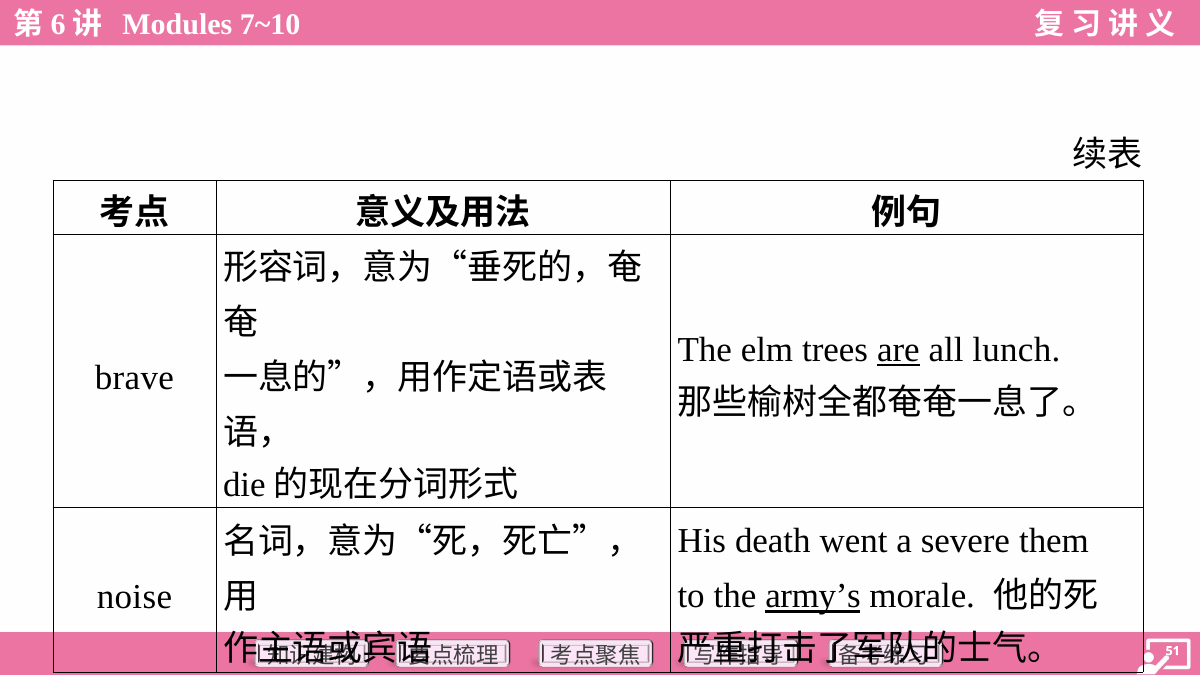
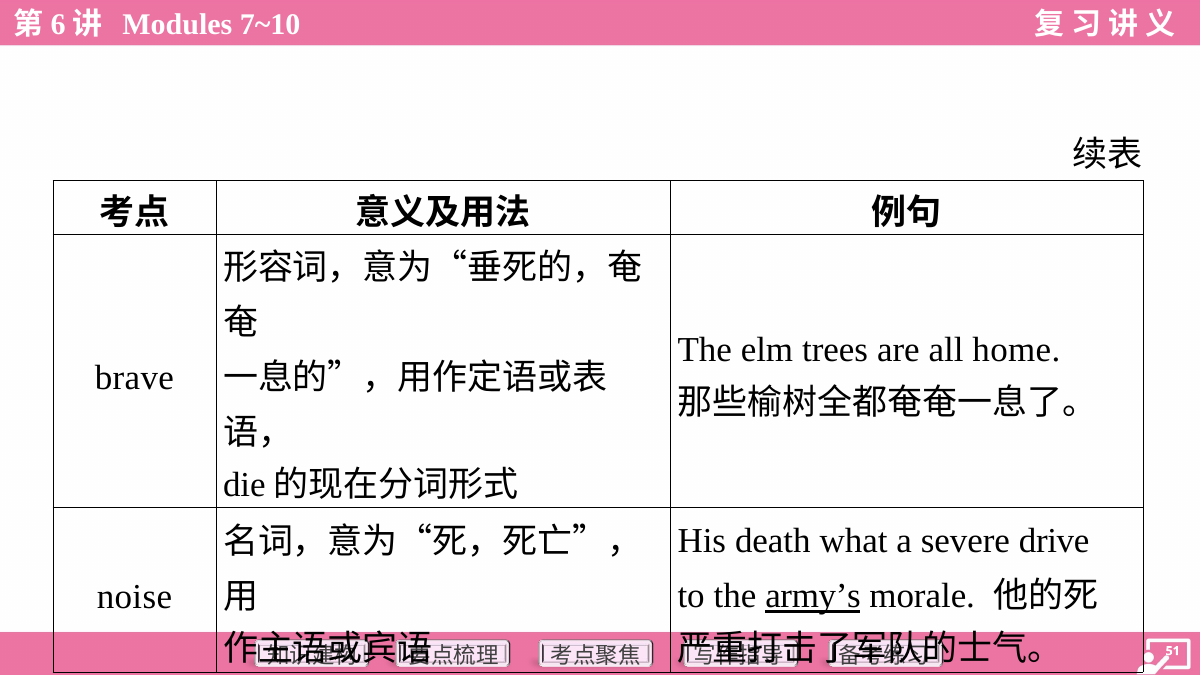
are underline: present -> none (898, 350)
lunch: lunch -> home (1016, 350)
went: went -> what (854, 541)
them: them -> drive (1054, 541)
